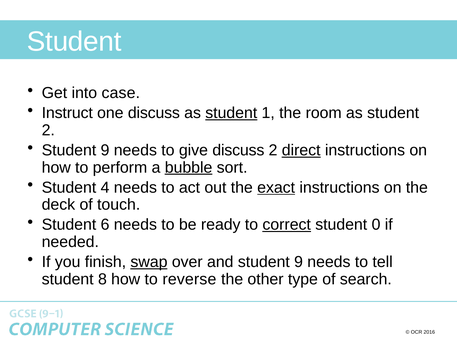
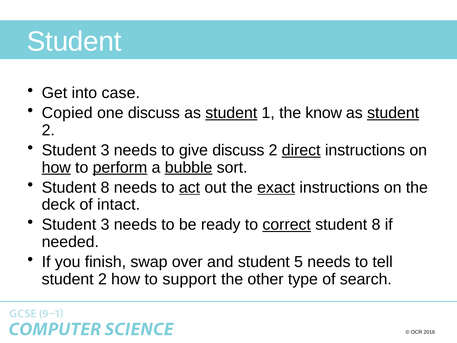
Instruct: Instruct -> Copied (67, 113)
room: room -> know (324, 113)
student underline: none -> present (393, 113)
9: 9 -> 3 (105, 150)
how underline: none -> present (56, 167)
perform underline: none -> present (120, 167)
4: 4 -> 8 (105, 187)
act underline: none -> present (189, 187)
touch: touch -> intact (119, 205)
6: 6 -> 3 (105, 225)
0: 0 -> 8 (376, 225)
swap underline: present -> none (149, 262)
and student 9: 9 -> 5 (299, 262)
8: 8 -> 2 (102, 279)
reverse: reverse -> support (189, 279)
